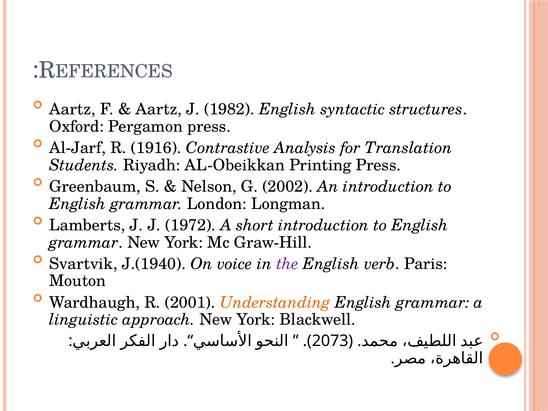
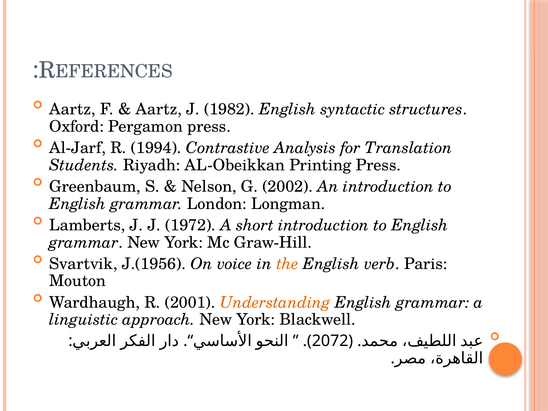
1916: 1916 -> 1994 (156, 148)
J.(1940: J.(1940 -> J.(1956 (154, 264)
the colour: purple -> orange (287, 264)
2073: 2073 -> 2072 (330, 341)
